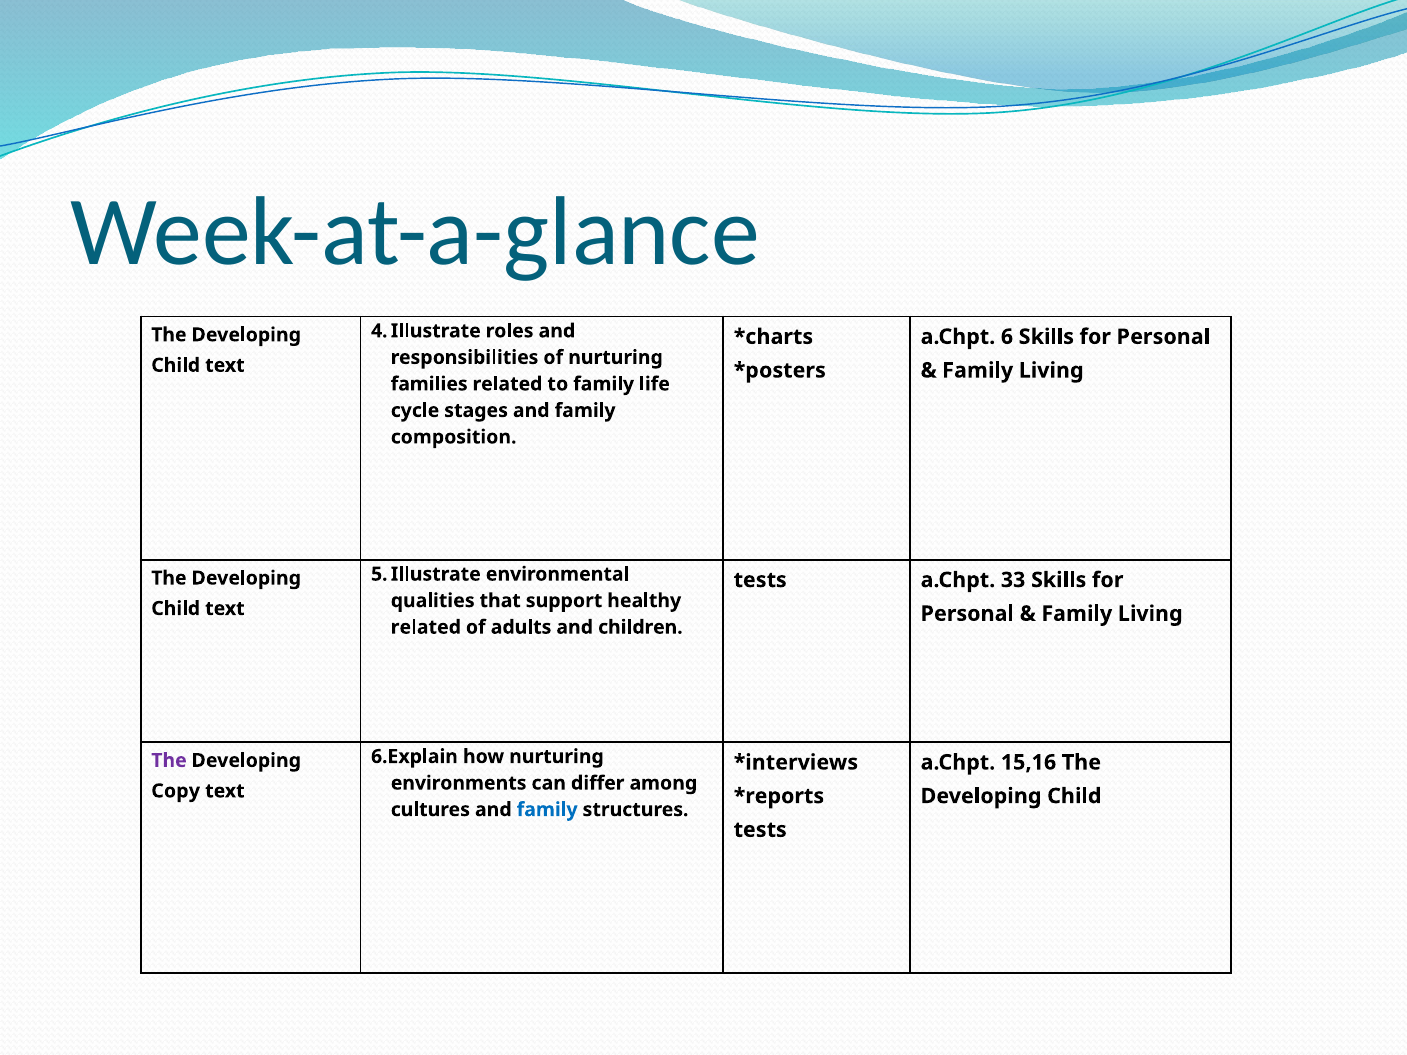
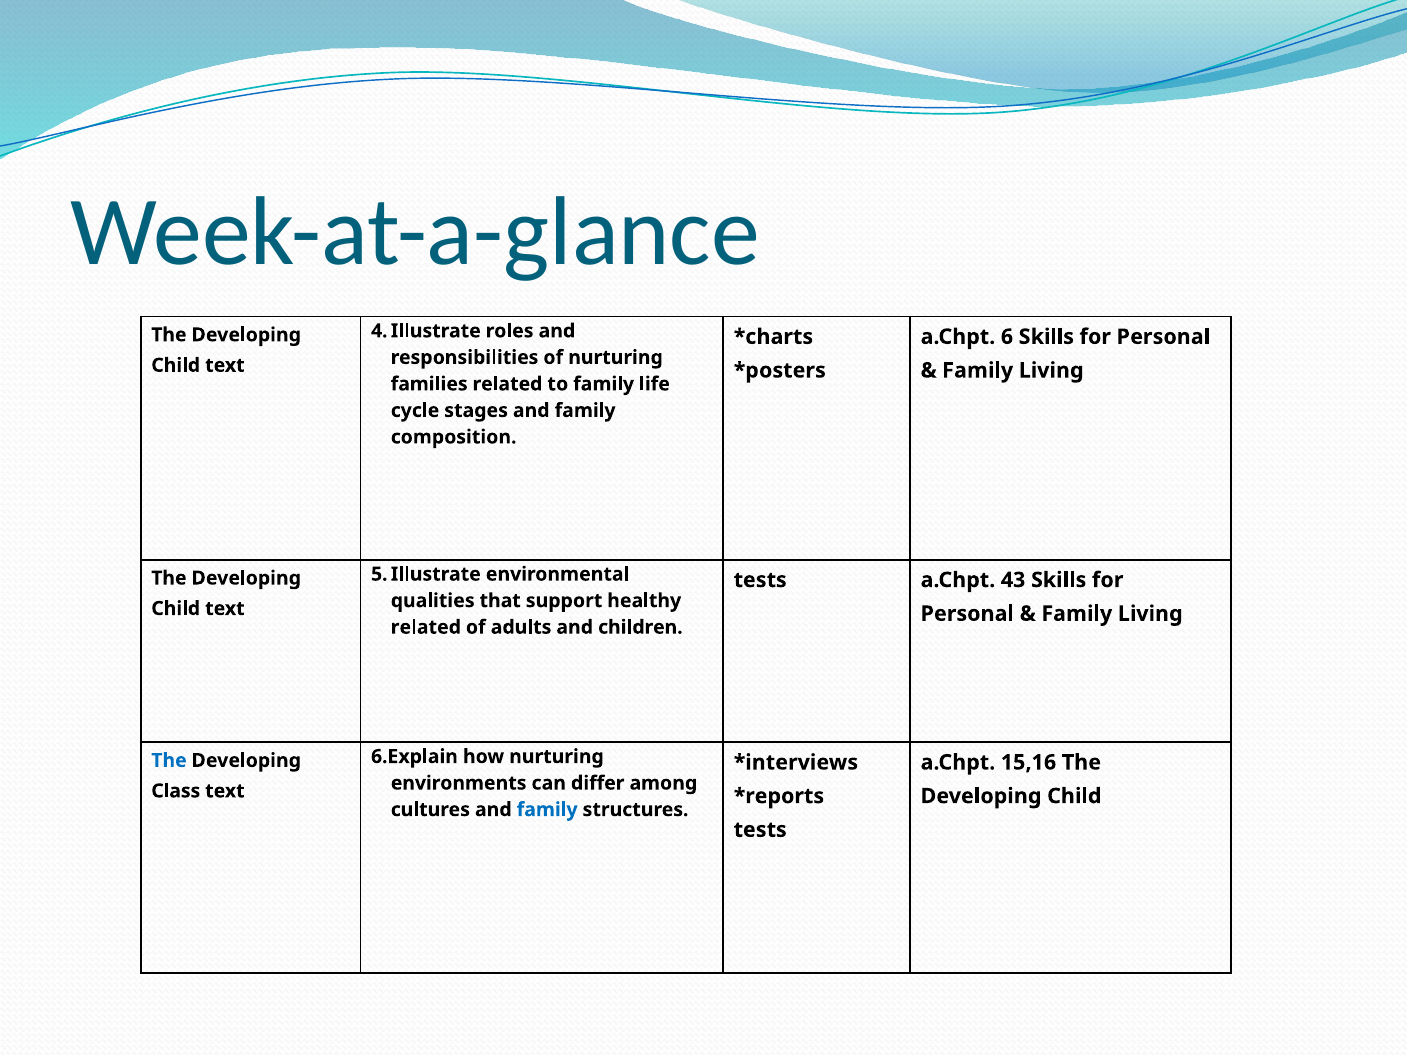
33: 33 -> 43 (1013, 580)
The colour: purple -> blue (169, 761)
Copy: Copy -> Class (176, 791)
